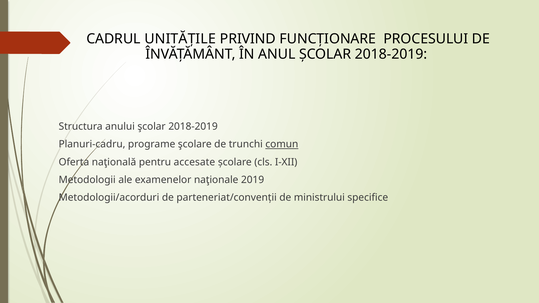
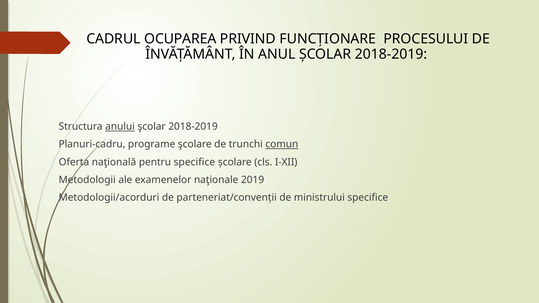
UNITĂȚILE: UNITĂȚILE -> OCUPAREA (180, 39)
anului underline: none -> present (120, 127)
pentru accesate: accesate -> specifice (194, 162)
